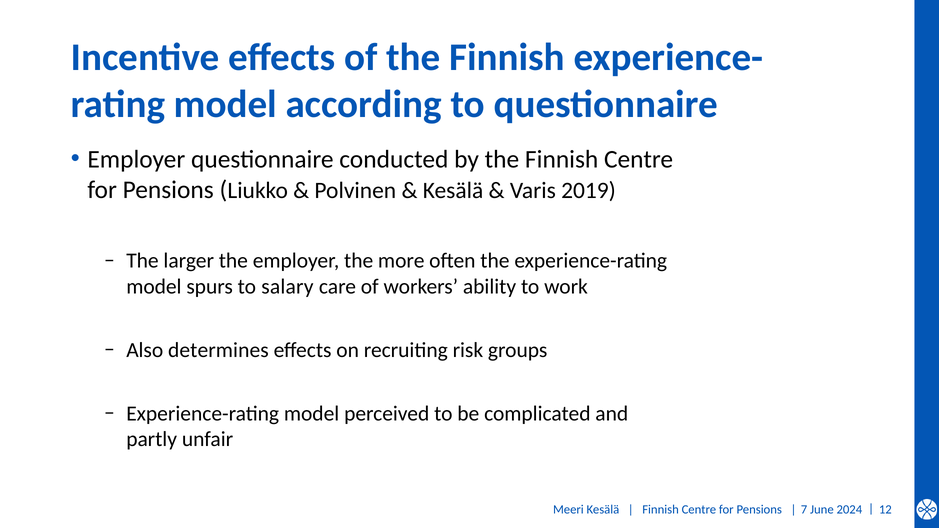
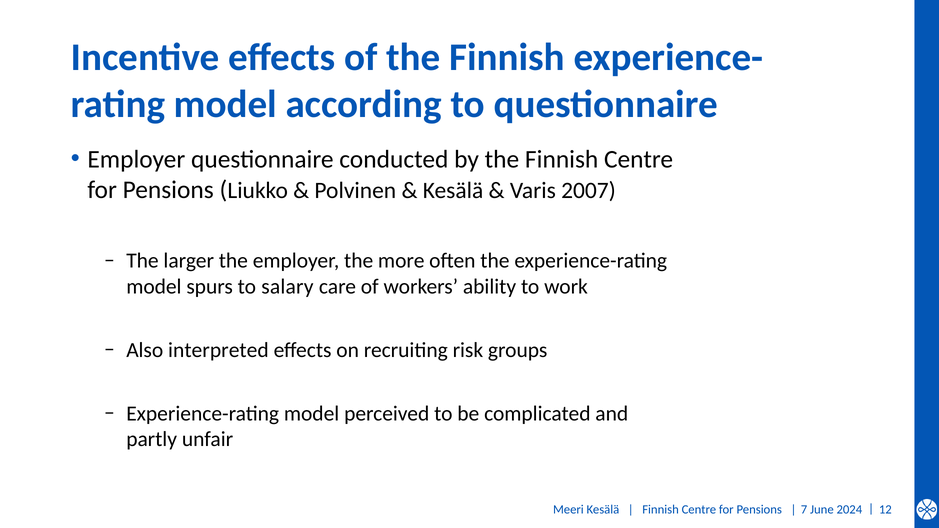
2019: 2019 -> 2007 (589, 190)
determines: determines -> interpreted (218, 350)
